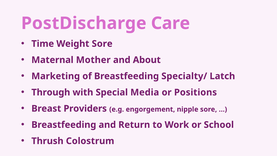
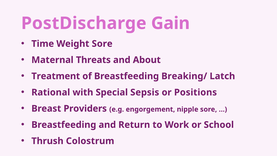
Care: Care -> Gain (170, 23)
Mother: Mother -> Threats (93, 60)
Marketing: Marketing -> Treatment (56, 76)
Specialty/: Specialty/ -> Breaking/ (184, 76)
Through: Through -> Rational (51, 92)
Media: Media -> Sepsis (145, 92)
